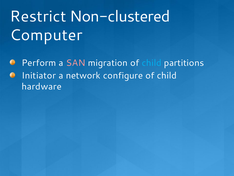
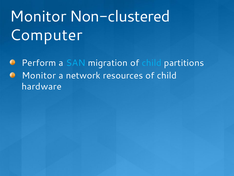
Restrict: Restrict -> Monitor (38, 16)
SAN colour: pink -> light blue (76, 63)
Initiator: Initiator -> Monitor (39, 75)
configure: configure -> resources (123, 75)
